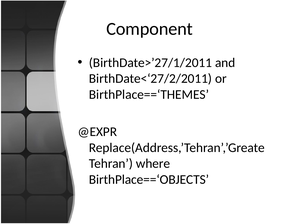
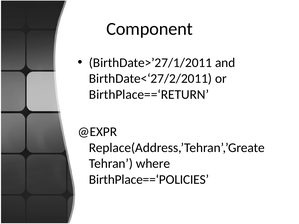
BirthPlace==‘THEMES: BirthPlace==‘THEMES -> BirthPlace==‘RETURN (149, 95)
BirthPlace==‘OBJECTS: BirthPlace==‘OBJECTS -> BirthPlace==‘POLICIES (149, 180)
